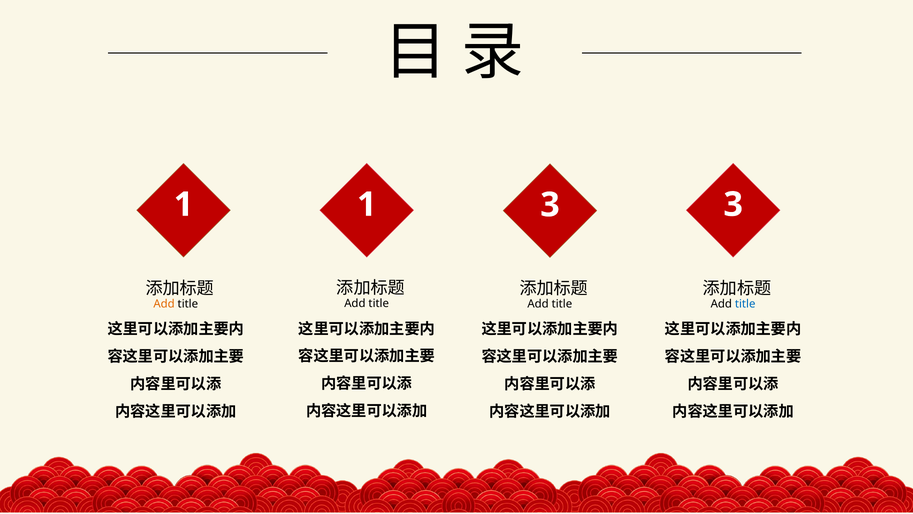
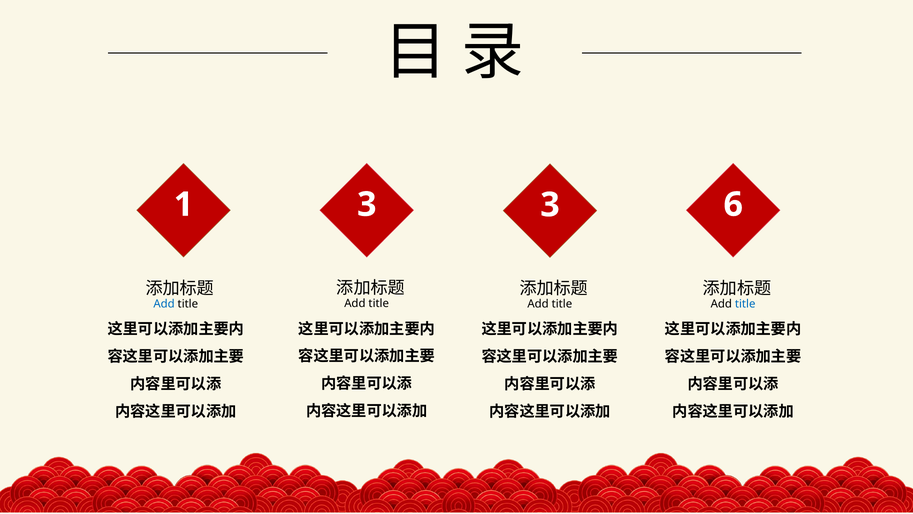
1 1: 1 -> 3 (367, 204)
3 3: 3 -> 6 (733, 204)
Add colour: orange -> blue (164, 304)
